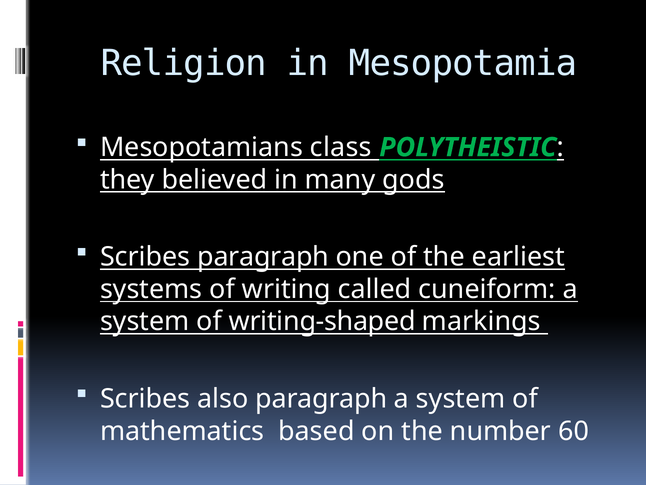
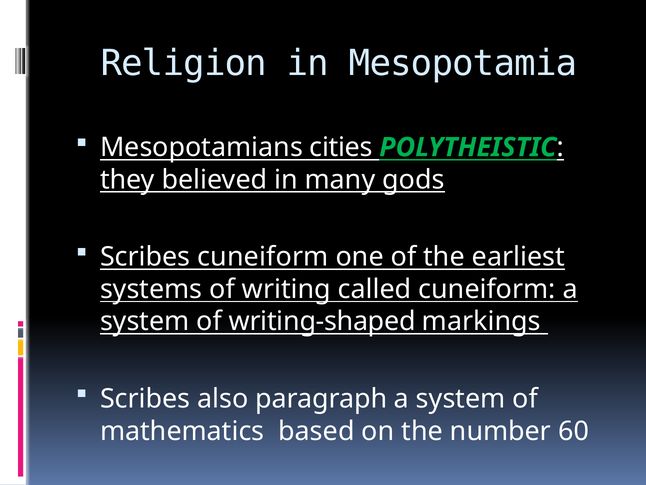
class: class -> cities (341, 147)
Scribes paragraph: paragraph -> cuneiform (263, 257)
